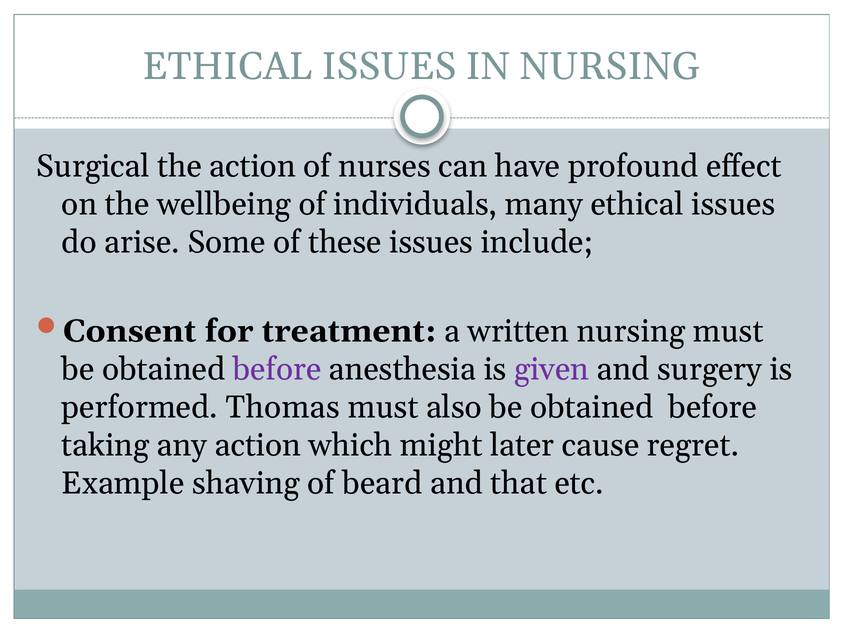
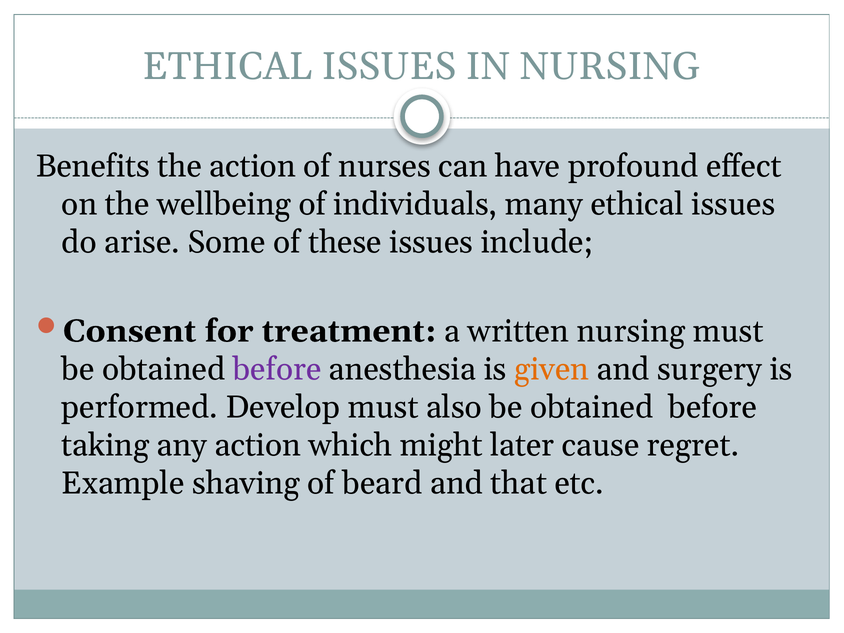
Surgical: Surgical -> Benefits (93, 166)
given colour: purple -> orange (552, 369)
Thomas: Thomas -> Develop (283, 407)
